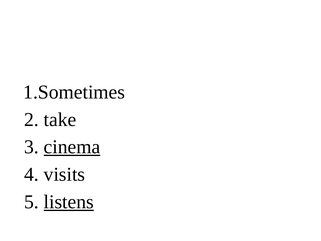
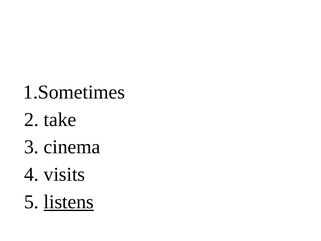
cinema underline: present -> none (72, 147)
